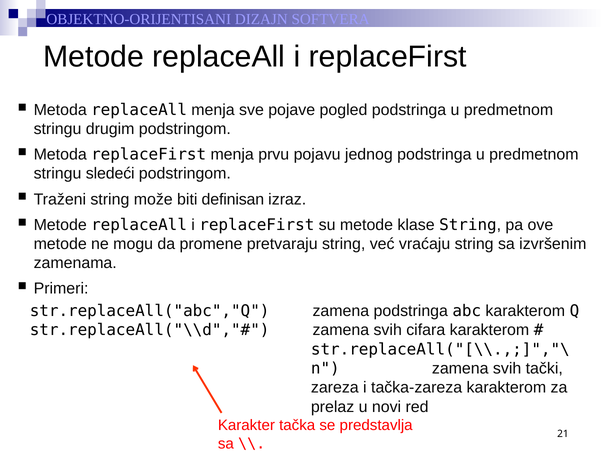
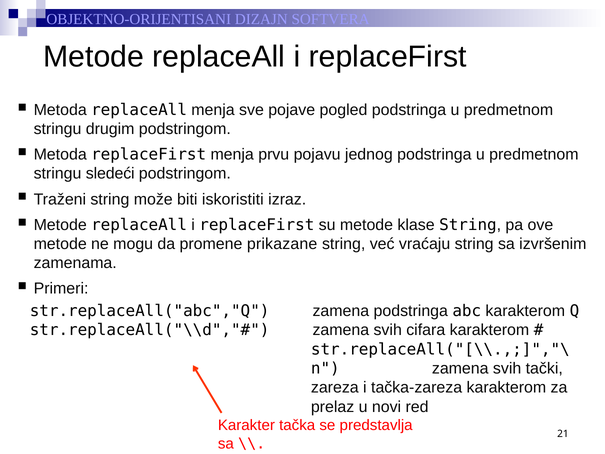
definisan: definisan -> iskoristiti (233, 199)
pretvaraju: pretvaraju -> prikazane (282, 244)
